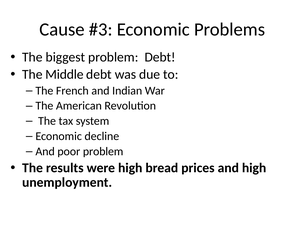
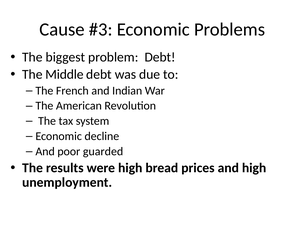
poor problem: problem -> guarded (103, 151)
